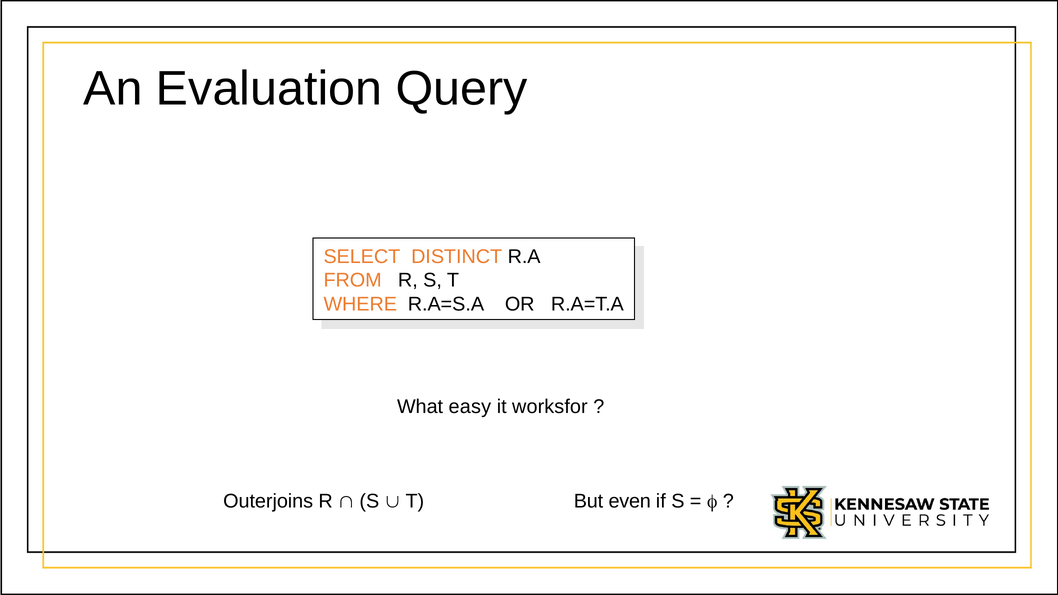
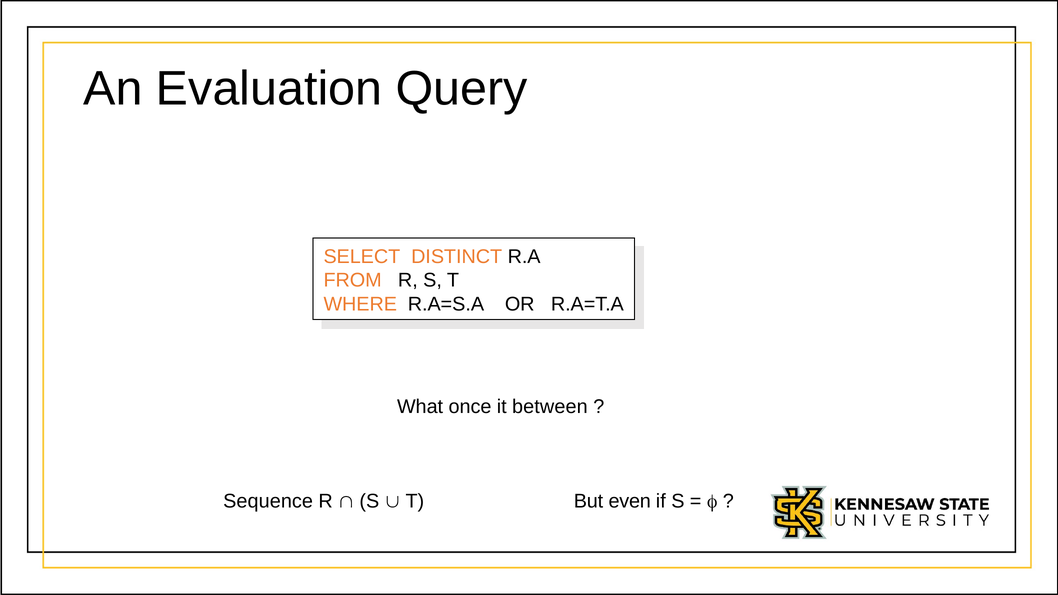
easy: easy -> once (470, 407)
worksfor: worksfor -> between (550, 407)
Outerjoins: Outerjoins -> Sequence (268, 501)
